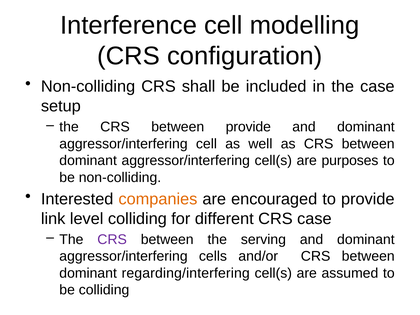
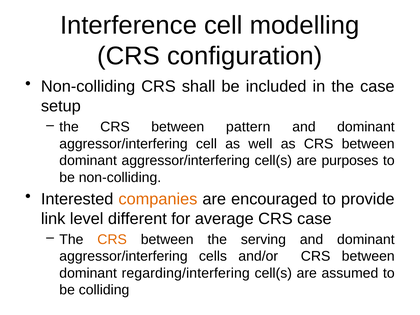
between provide: provide -> pattern (248, 127)
level colliding: colliding -> different (137, 219)
different: different -> average (224, 219)
CRS colour: purple -> orange (112, 239)
